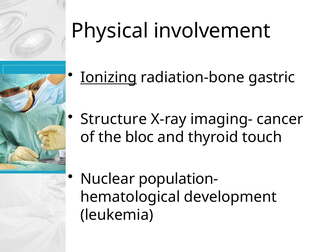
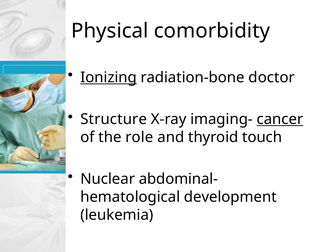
involvement: involvement -> comorbidity (212, 31)
gastric: gastric -> doctor (272, 77)
cancer underline: none -> present (280, 119)
bloc: bloc -> role (139, 137)
population-: population- -> abdominal- (178, 179)
